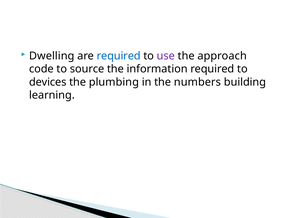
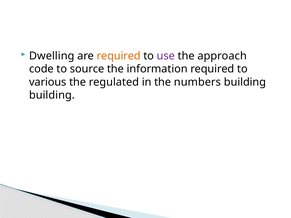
required colour: blue -> orange (119, 56)
devices: devices -> various (48, 82)
plumbing: plumbing -> regulated (114, 82)
learning: learning -> building (52, 95)
